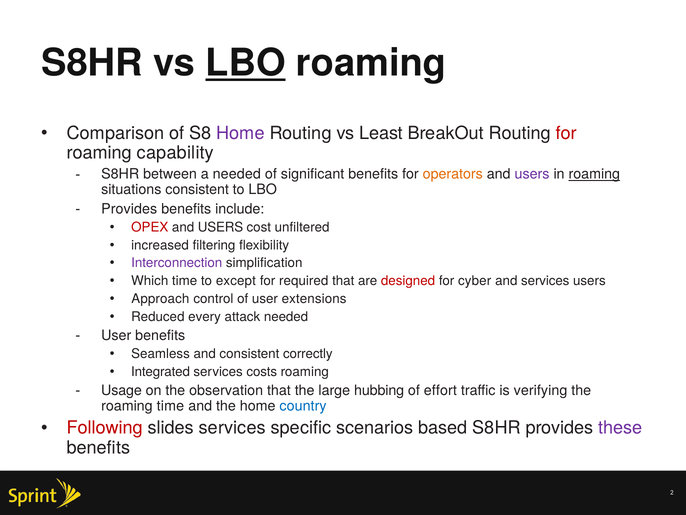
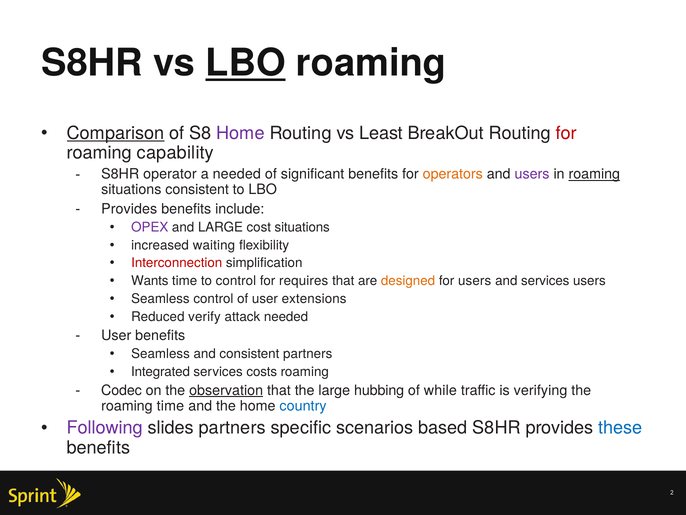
Comparison underline: none -> present (116, 133)
between: between -> operator (170, 174)
OPEX colour: red -> purple (150, 227)
USERS: USERS -> LARGE (220, 227)
cost unfiltered: unfiltered -> situations (302, 227)
filtering: filtering -> waiting (214, 245)
Interconnection colour: purple -> red (177, 263)
Which: Which -> Wants (150, 281)
to except: except -> control (236, 281)
required: required -> requires (304, 281)
designed colour: red -> orange (408, 281)
for cyber: cyber -> users (475, 281)
Approach: Approach -> Seamless (160, 299)
every: every -> verify (204, 316)
consistent correctly: correctly -> partners (308, 353)
Usage: Usage -> Codec (121, 390)
observation underline: none -> present (226, 390)
effort: effort -> while (440, 390)
Following colour: red -> purple (105, 428)
slides services: services -> partners (232, 428)
these colour: purple -> blue (620, 428)
